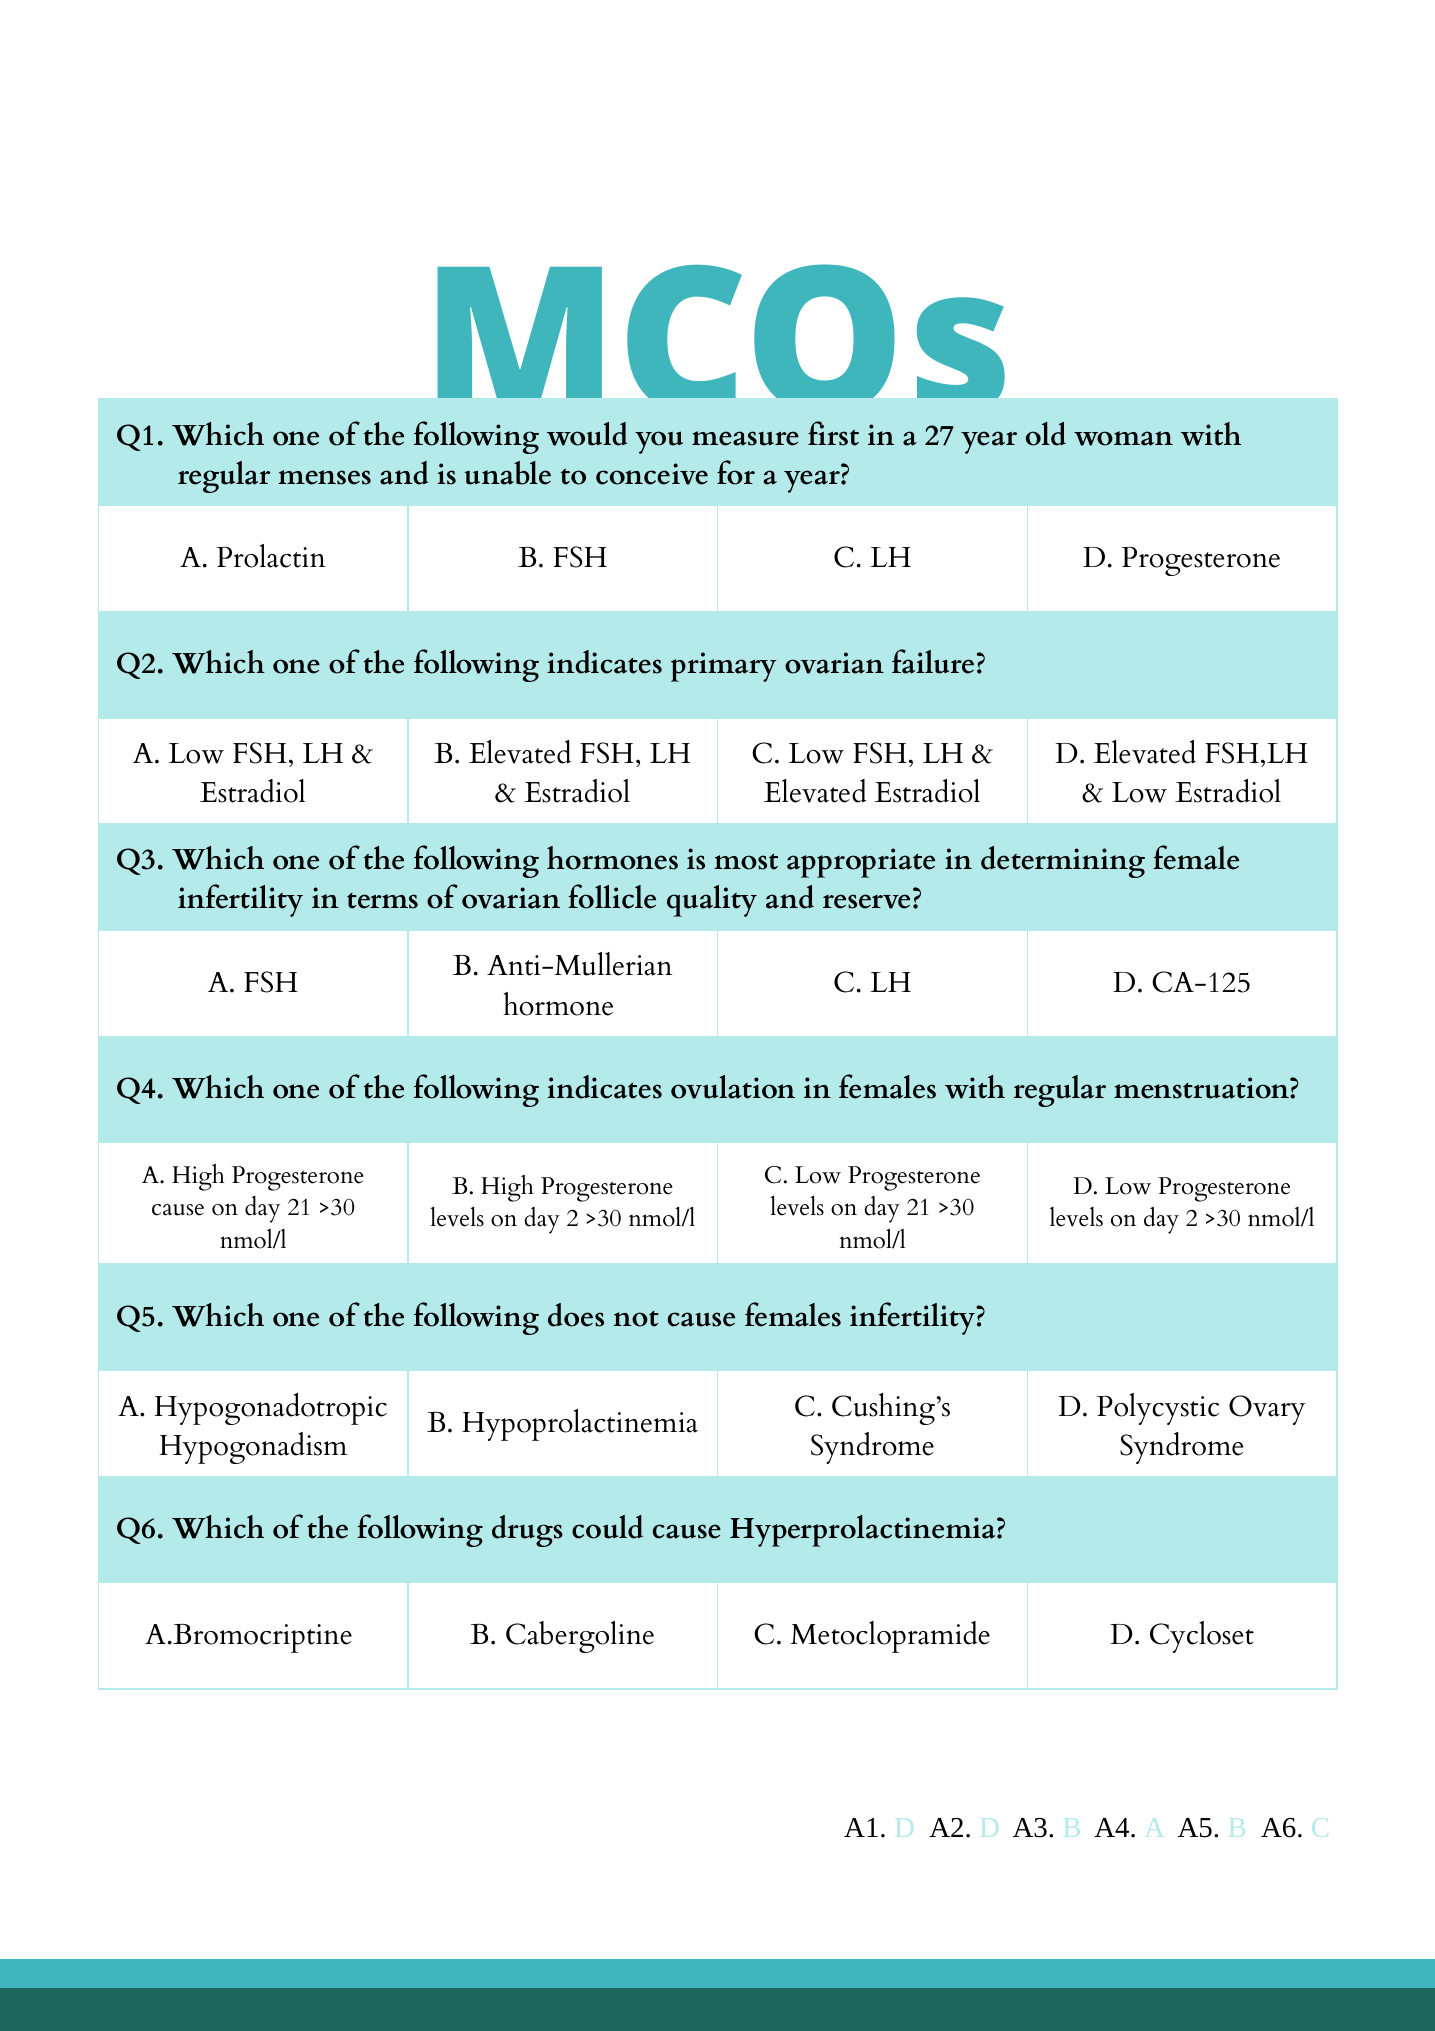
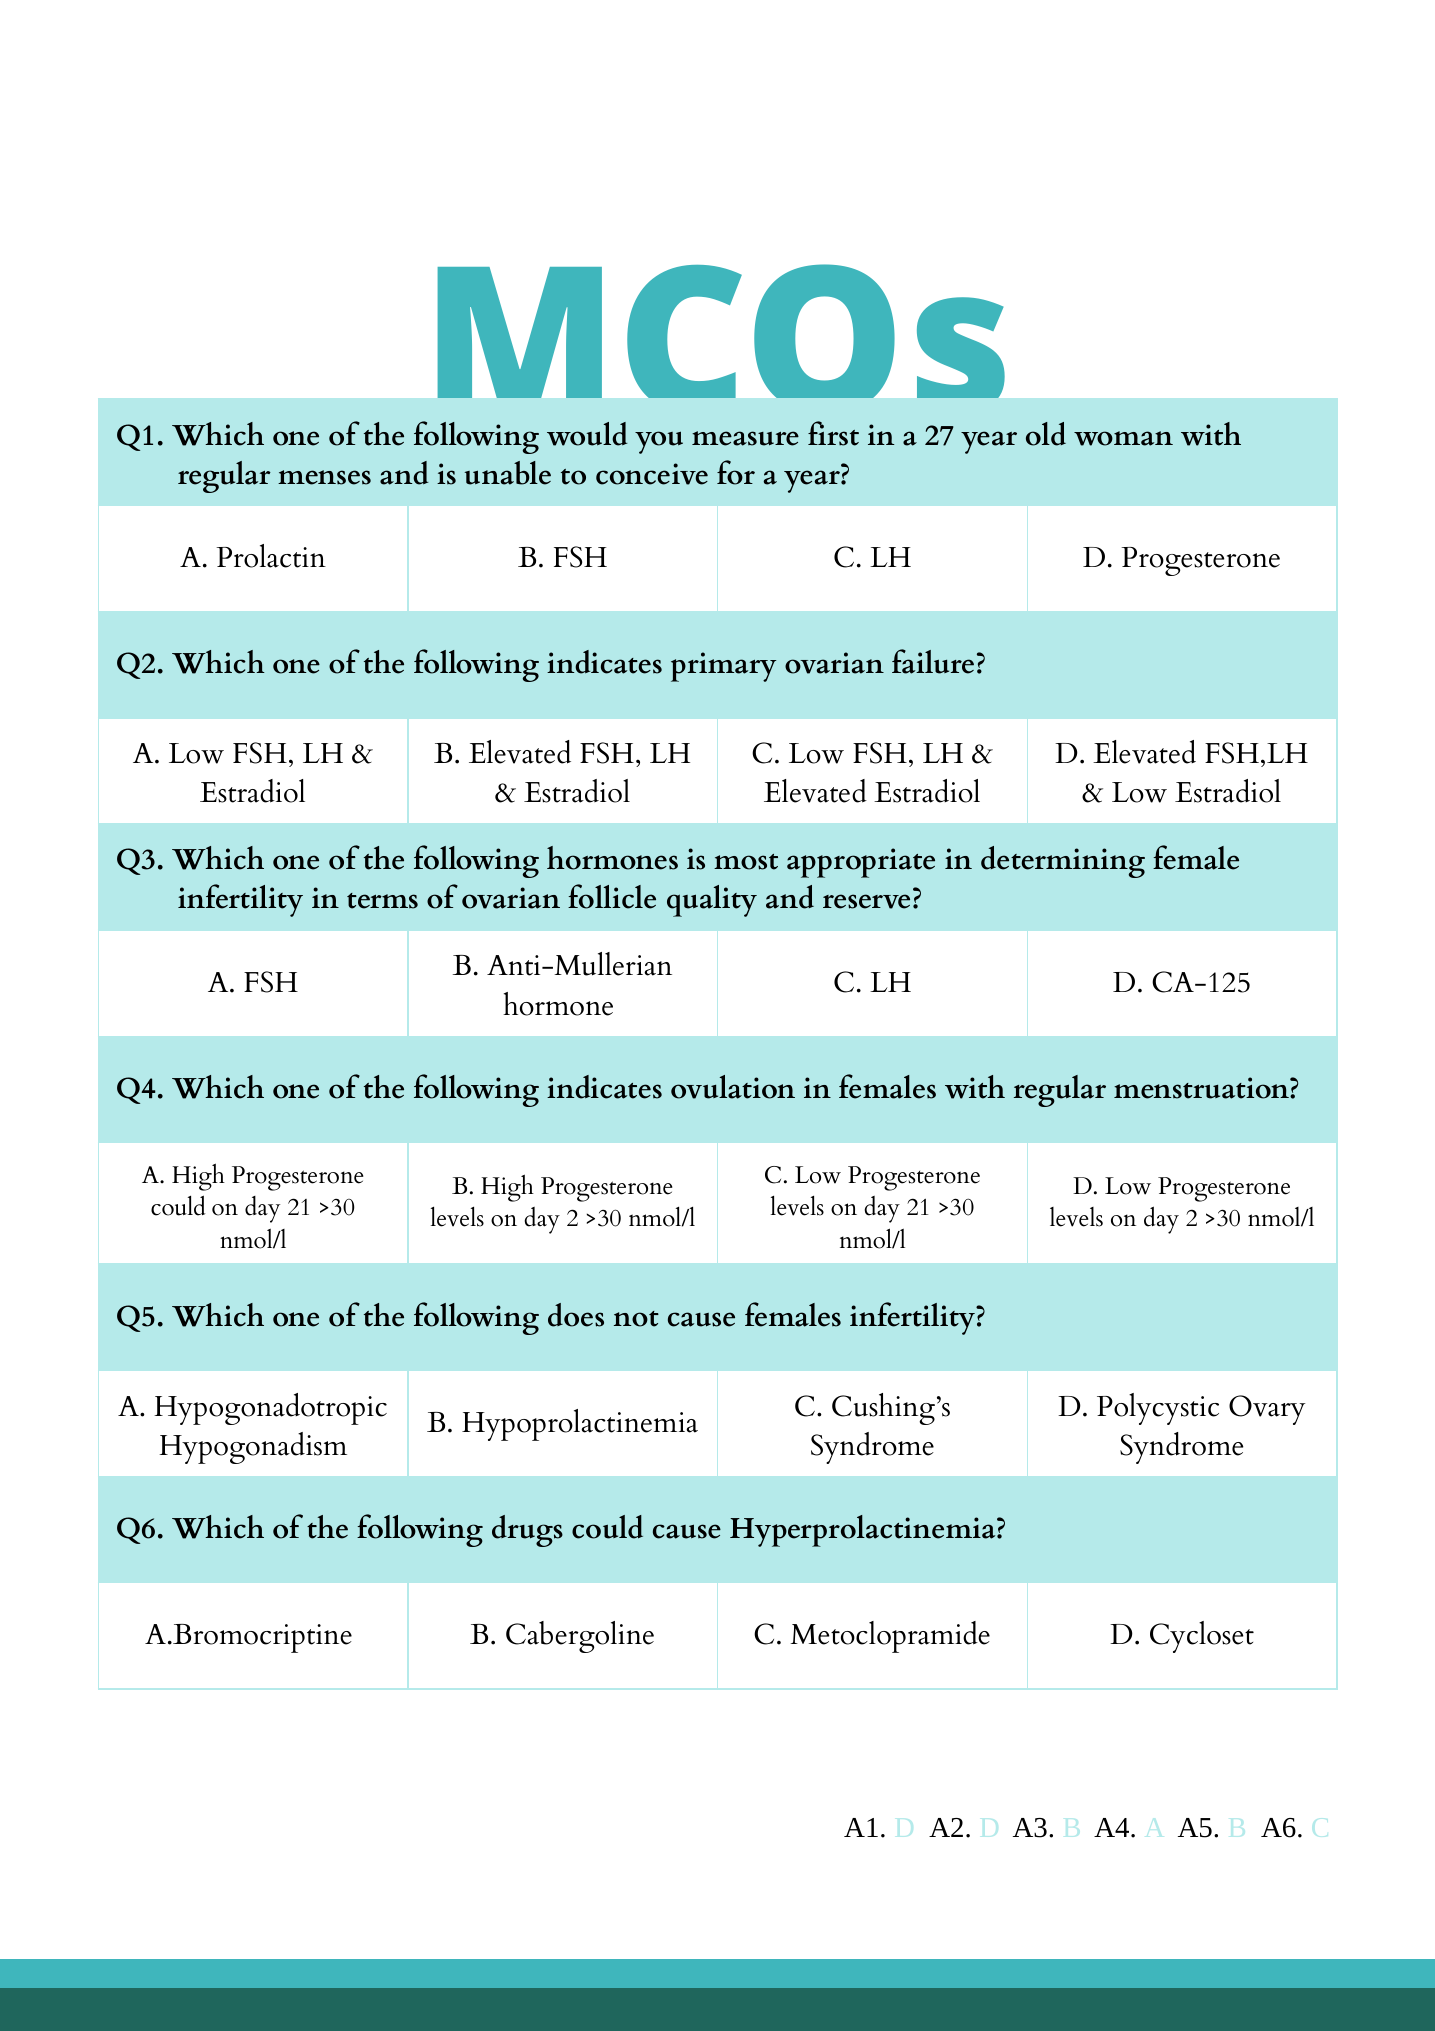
cause: cause -> could (178, 1208)
